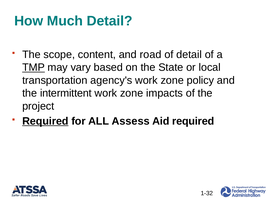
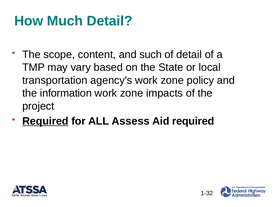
road: road -> such (151, 54)
TMP underline: present -> none (34, 67)
intermittent: intermittent -> information (66, 93)
